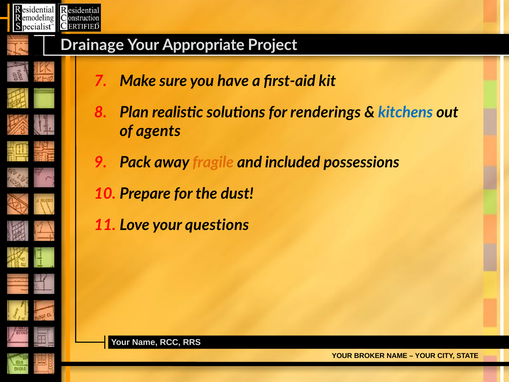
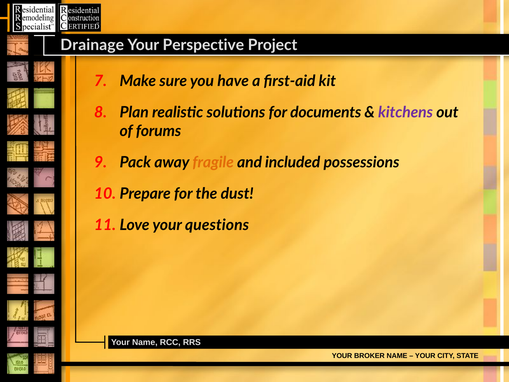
Appropriate: Appropriate -> Perspective (203, 45)
renderings: renderings -> documents (326, 112)
kitchens colour: blue -> purple (406, 112)
agents: agents -> forums (158, 131)
